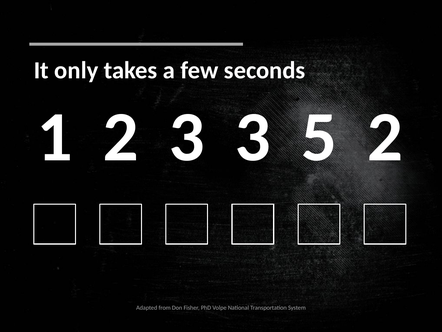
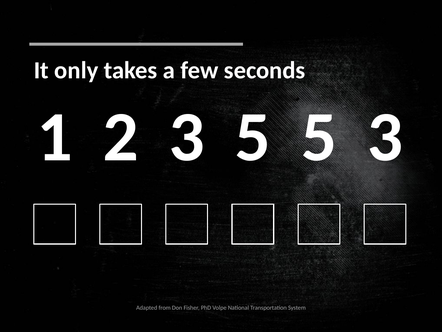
3 3: 3 -> 5 (253, 137)
5 2: 2 -> 3 (385, 137)
